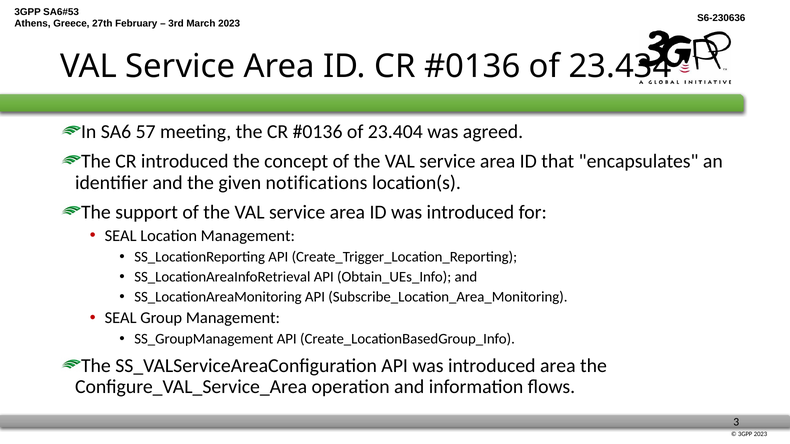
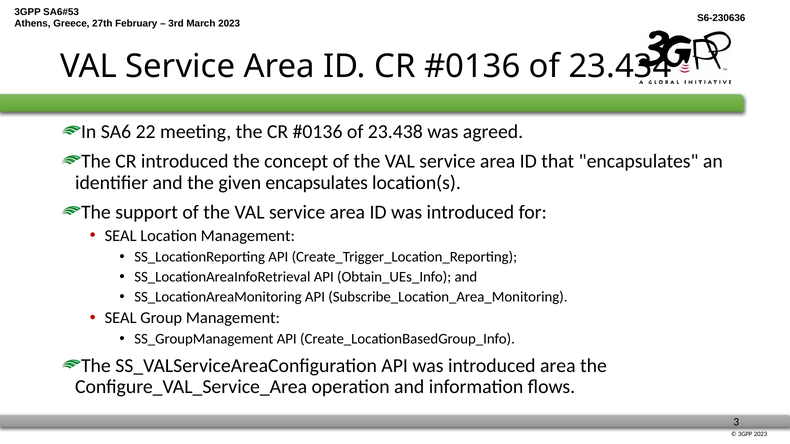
57: 57 -> 22 (146, 132)
23.404: 23.404 -> 23.438 (395, 132)
given notifications: notifications -> encapsulates (317, 183)
